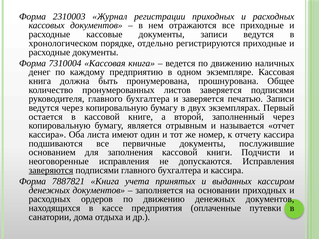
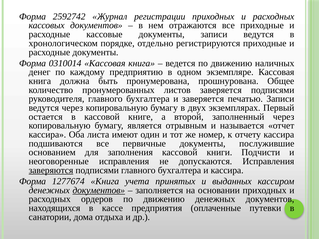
2310003: 2310003 -> 2592742 (69, 17)
7310004: 7310004 -> 0310014 (65, 63)
7887821: 7887821 -> 1277674 (68, 181)
документов underline: none -> present (99, 190)
